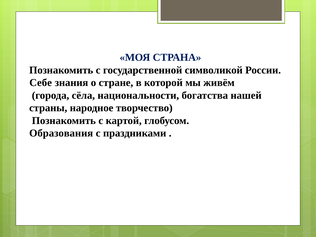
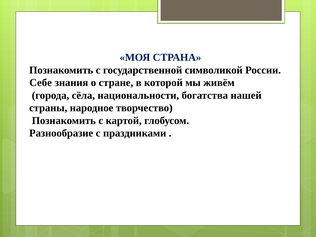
Образования: Образования -> Разнообразие (61, 133)
